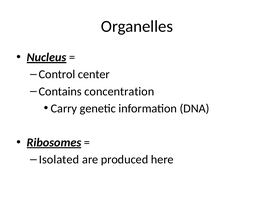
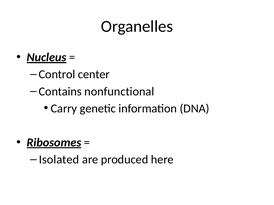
concentration: concentration -> nonfunctional (119, 92)
